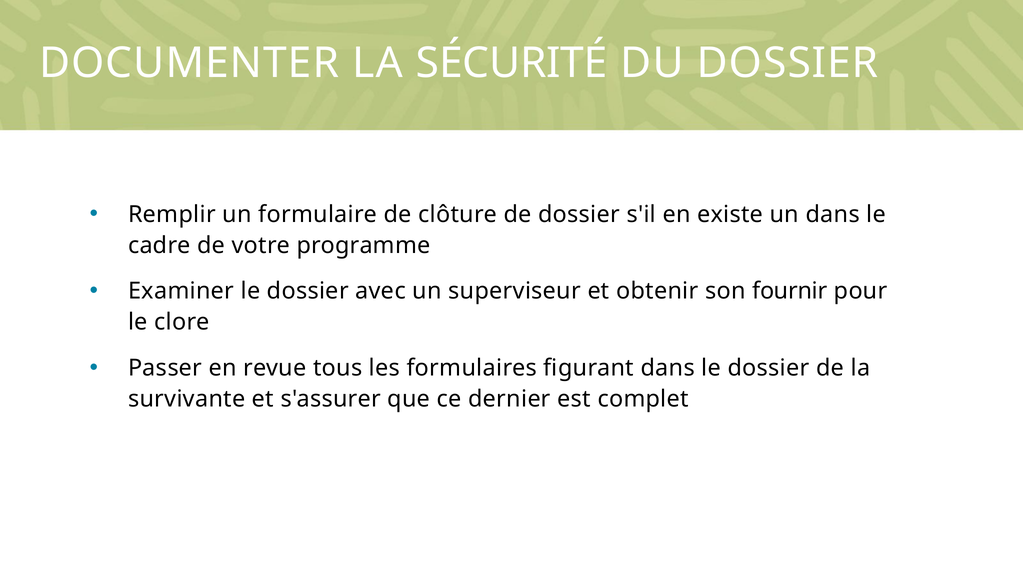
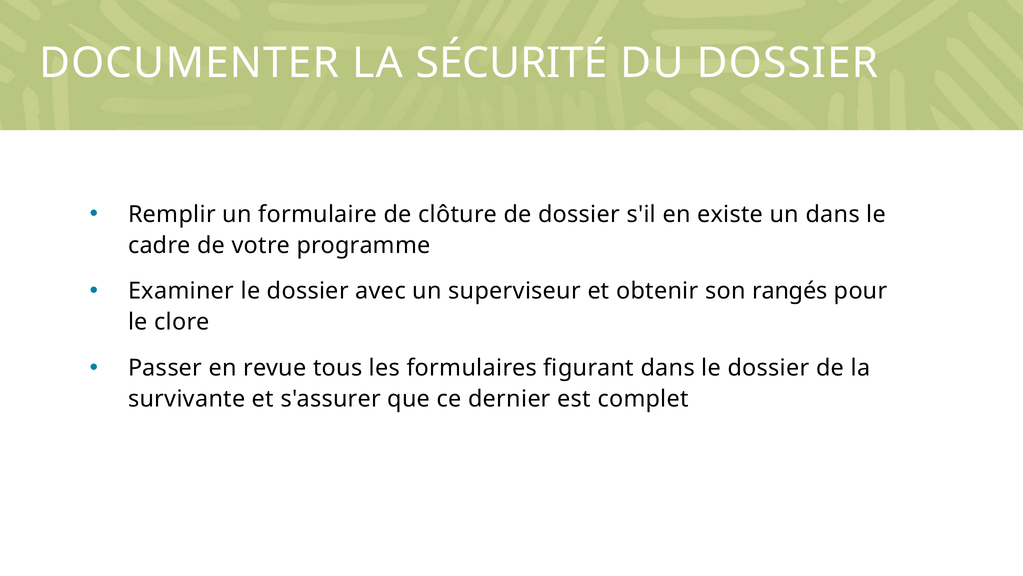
fournir: fournir -> rangés (790, 291)
